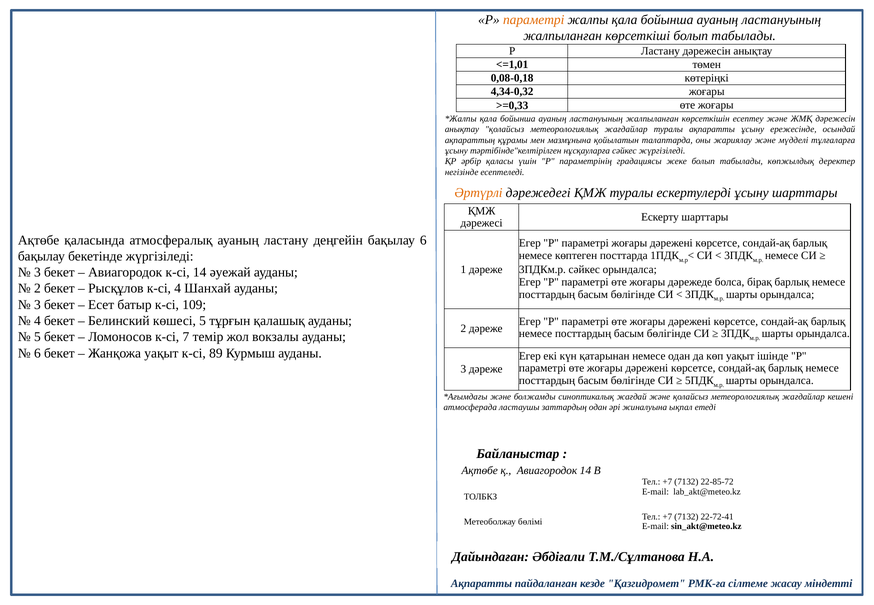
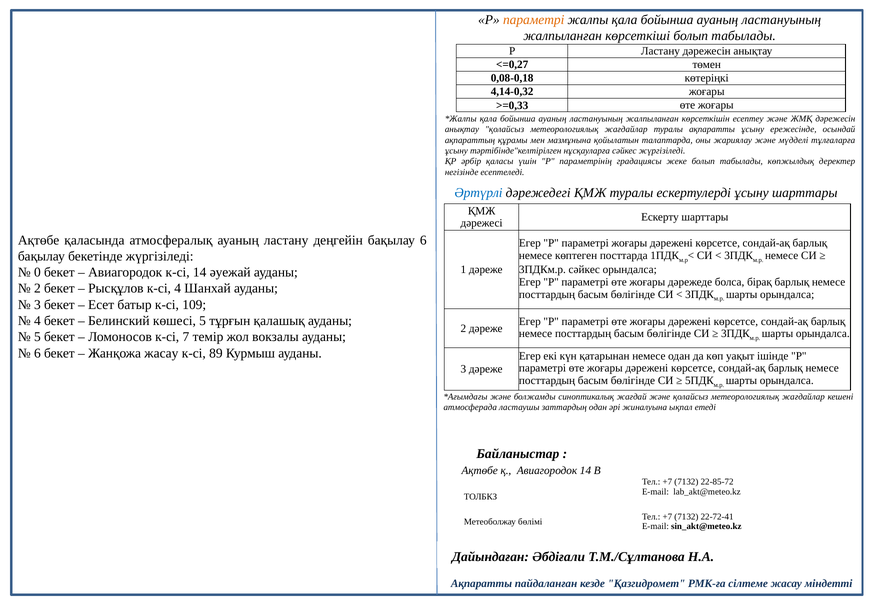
<=1,01: <=1,01 -> <=0,27 (512, 65)
4,34-0,32: 4,34-0,32 -> 4,14-0,32 (512, 92)
Әртүрлі colour: orange -> blue (478, 193)
3: 3 -> 0 (37, 272)
Жанқожа уақыт: уақыт -> жасау (161, 353)
